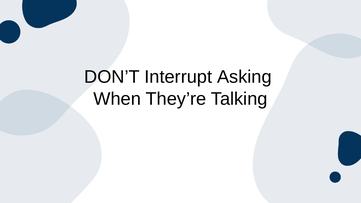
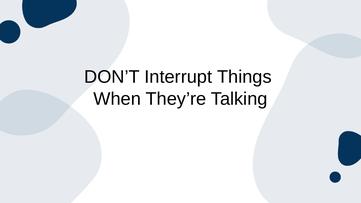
Asking: Asking -> Things (244, 77)
